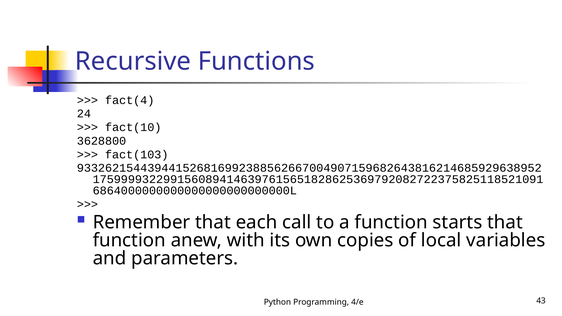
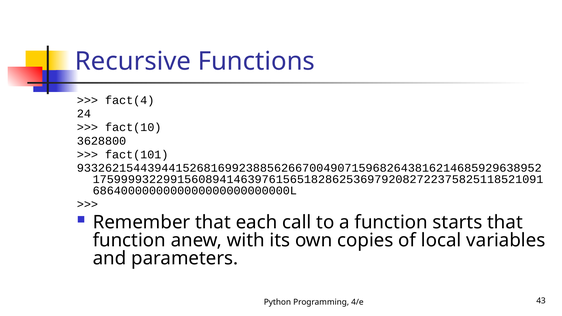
fact(103: fact(103 -> fact(101 (137, 155)
